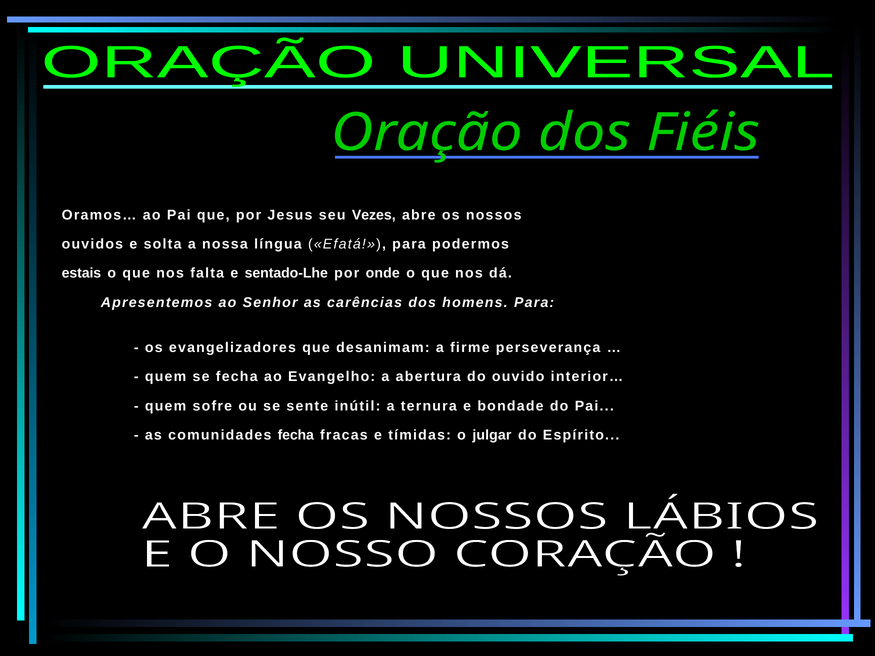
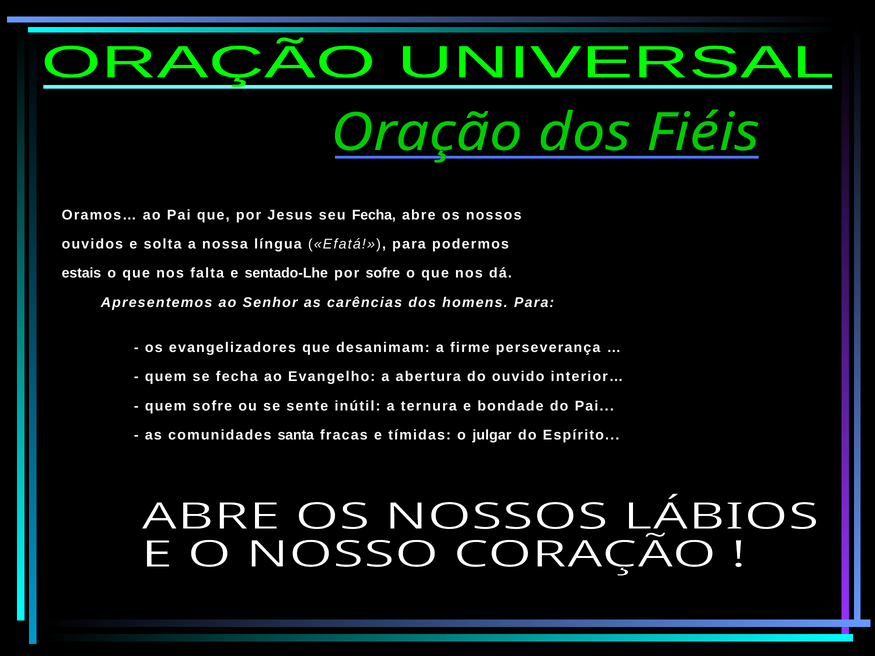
seu Vezes: Vezes -> Fecha (374, 215)
por onde: onde -> sofre (383, 273)
comunidades fecha: fecha -> santa (296, 435)
